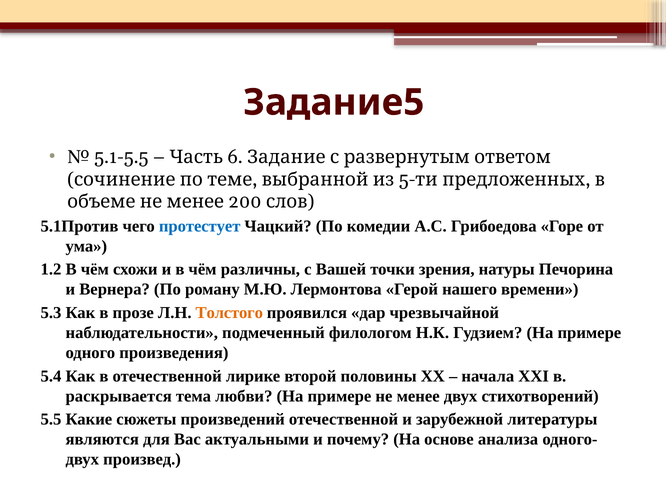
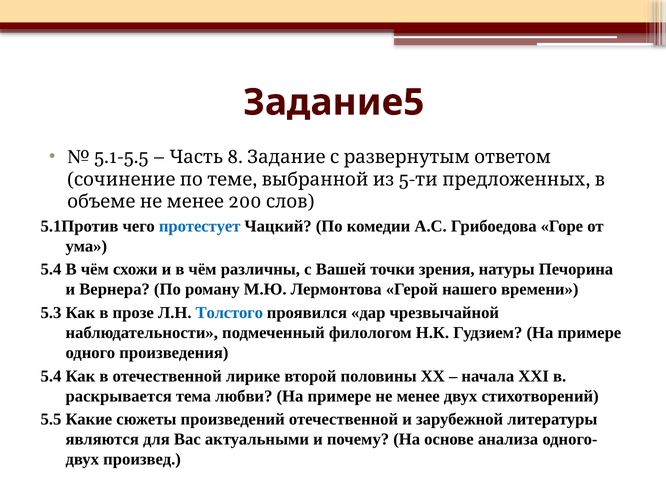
6: 6 -> 8 (235, 157)
1.2: 1.2 -> 5.4 (51, 269)
Толстого colour: orange -> blue (229, 313)
